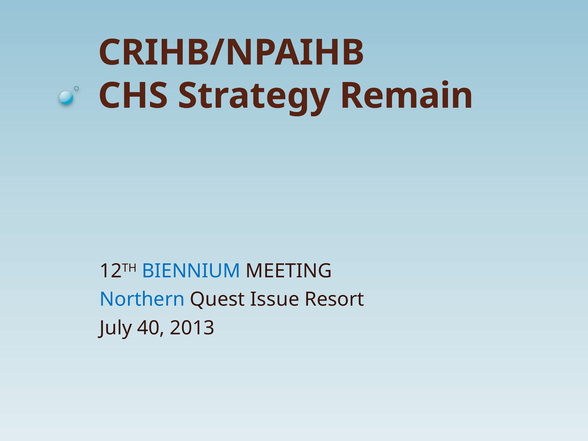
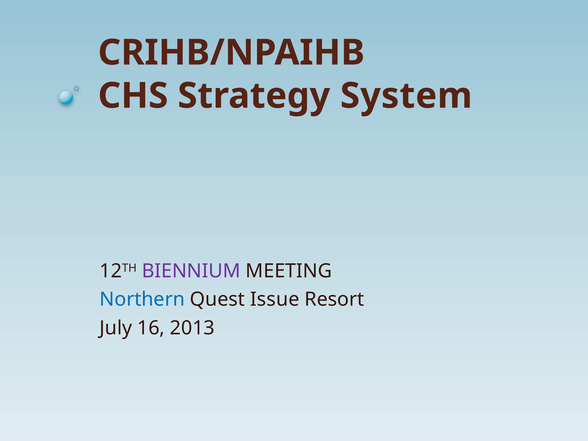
Remain: Remain -> System (406, 96)
BIENNIUM colour: blue -> purple (191, 271)
40: 40 -> 16 (151, 328)
